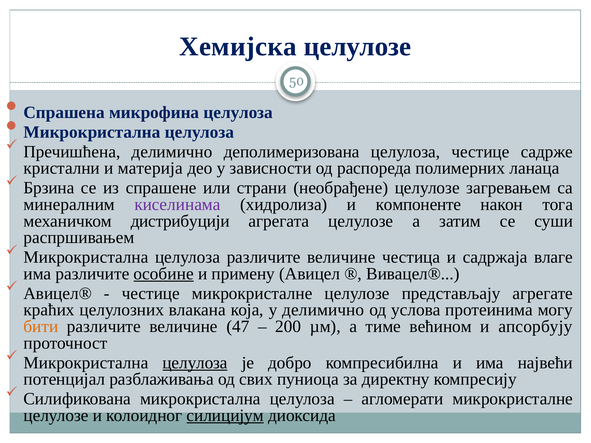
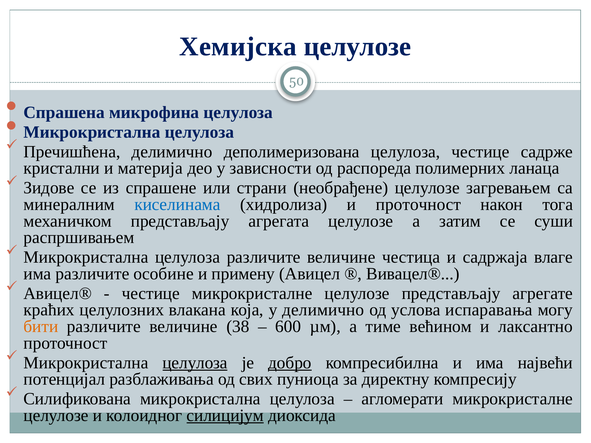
Брзина: Брзина -> Зидове (49, 188)
киселинама colour: purple -> blue (177, 205)
и компоненте: компоненте -> проточност (418, 205)
механичком дистрибуцији: дистрибуцији -> представљају (180, 221)
особине underline: present -> none (164, 274)
протеинима: протеинима -> испаравања (489, 310)
47: 47 -> 38 (238, 327)
200: 200 -> 600 (288, 327)
апсорбују: апсорбују -> лаксантно (535, 327)
добро underline: none -> present (290, 363)
